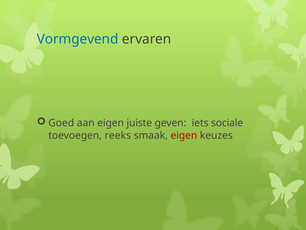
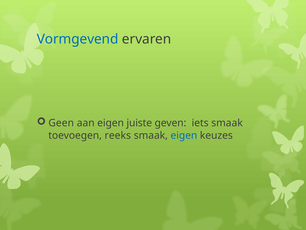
Goed: Goed -> Geen (61, 123)
iets sociale: sociale -> smaak (227, 123)
eigen colour: red -> blue (184, 135)
